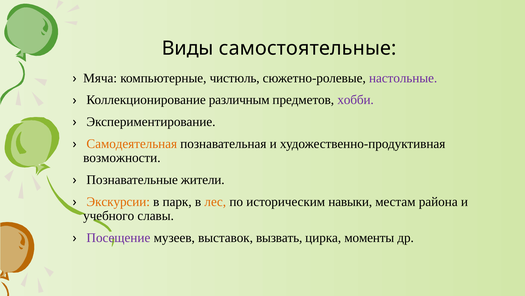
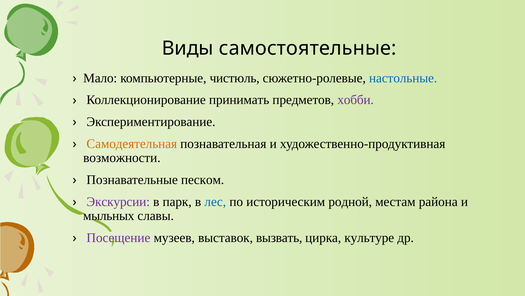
Мяча: Мяча -> Мало (100, 78)
настольные colour: purple -> blue (403, 78)
различным: различным -> принимать (239, 100)
жители: жители -> песком (203, 179)
Экскурсии colour: orange -> purple (118, 201)
лес colour: orange -> blue (215, 201)
навыки: навыки -> родной (350, 201)
учебного: учебного -> мыльных (109, 215)
моменты: моменты -> культуре (369, 237)
